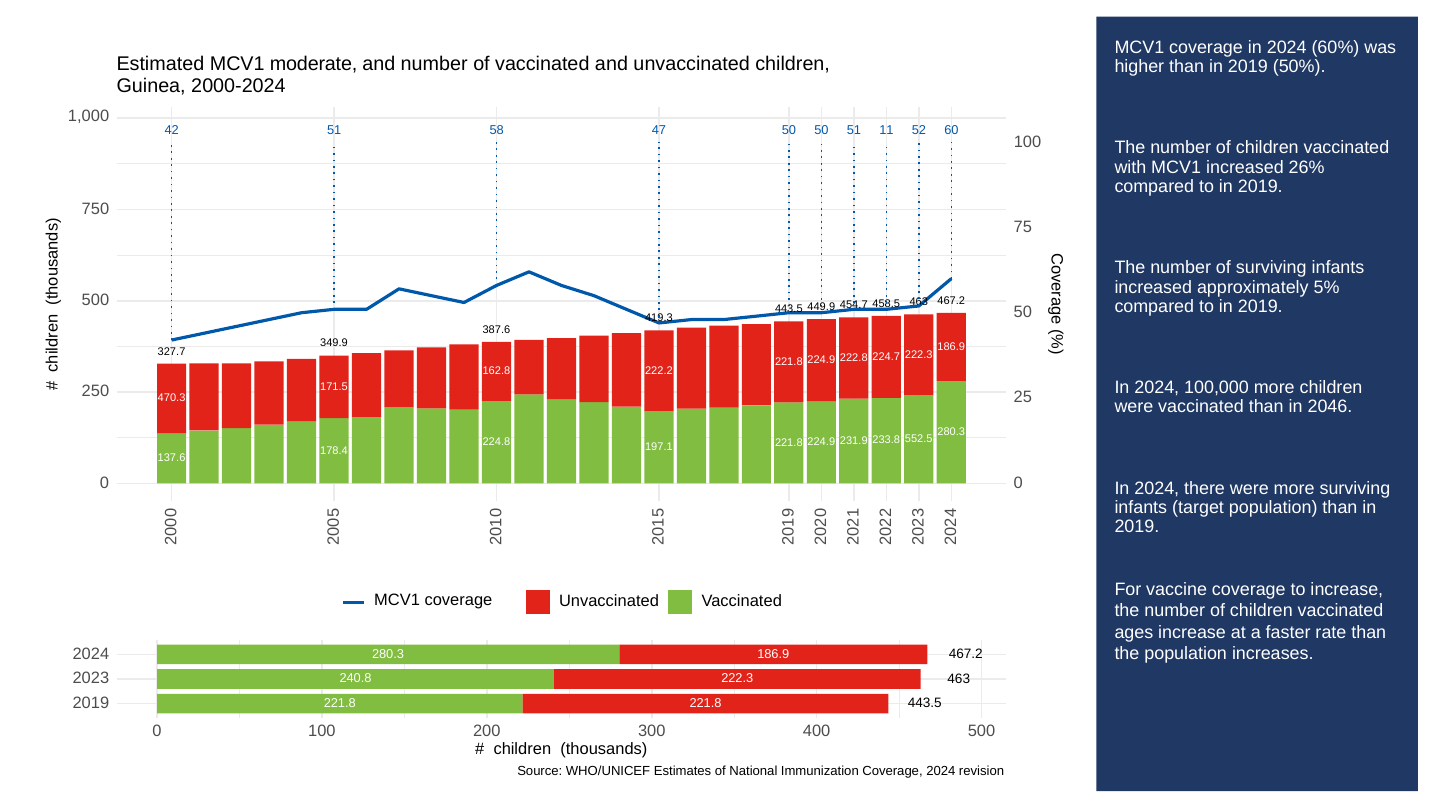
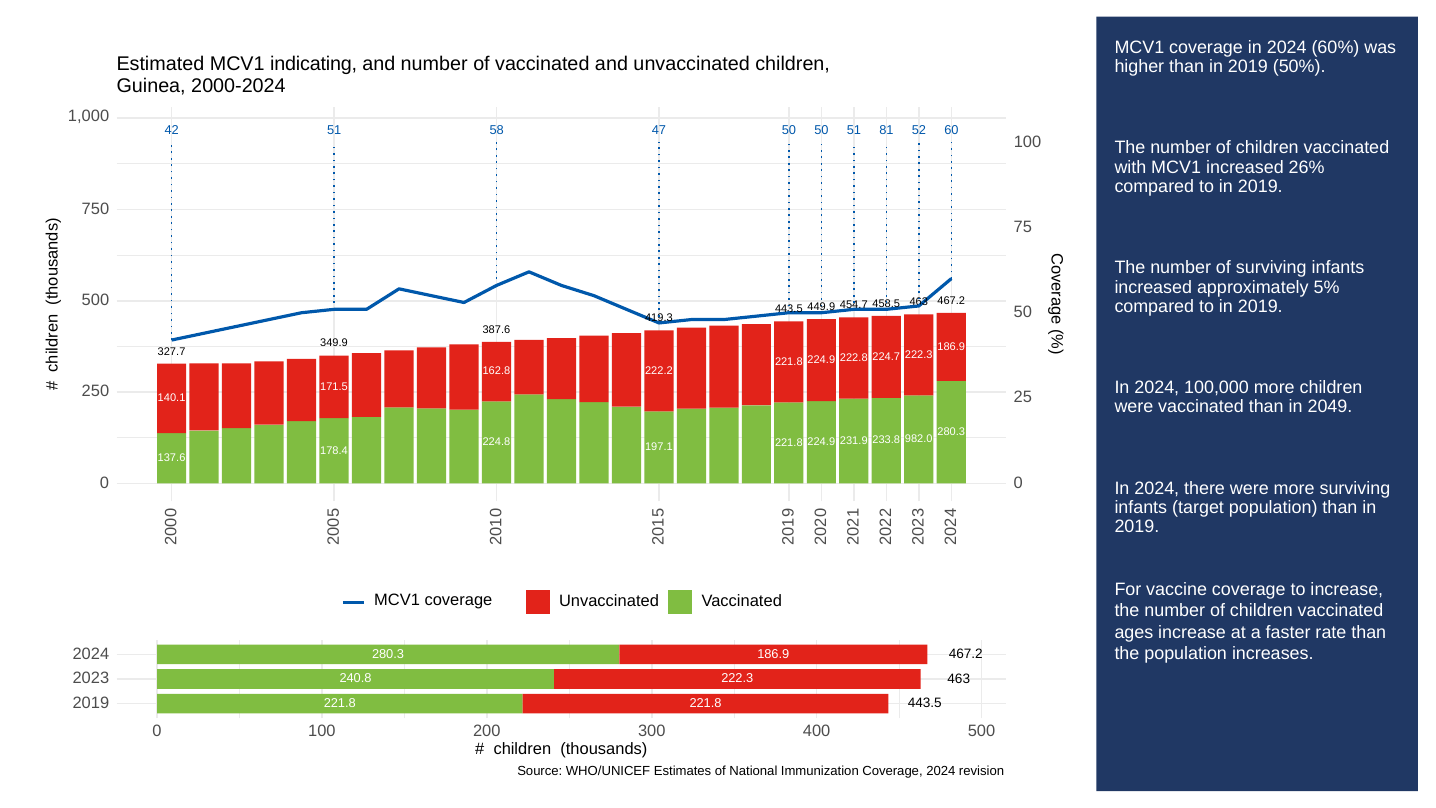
moderate: moderate -> indicating (314, 64)
11: 11 -> 81 (886, 130)
470.3: 470.3 -> 140.1 (172, 398)
2046: 2046 -> 2049 (1330, 407)
552.5: 552.5 -> 982.0 (919, 439)
